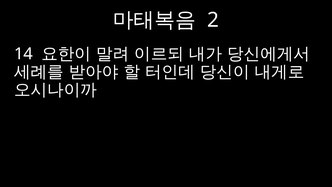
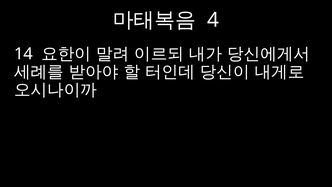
2: 2 -> 4 (213, 20)
